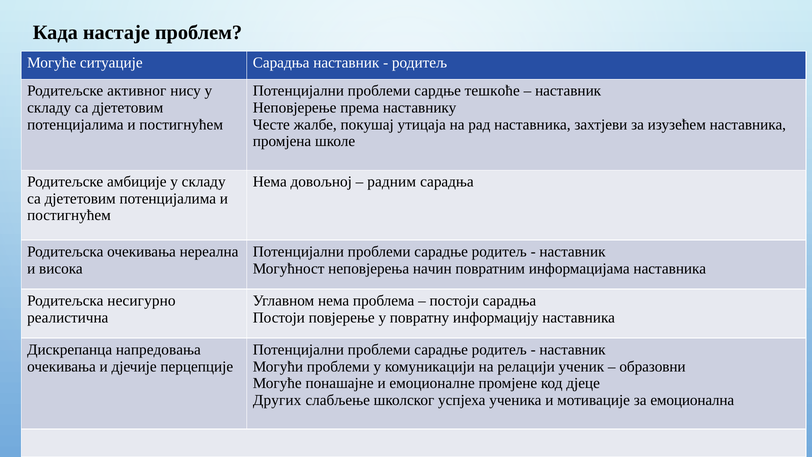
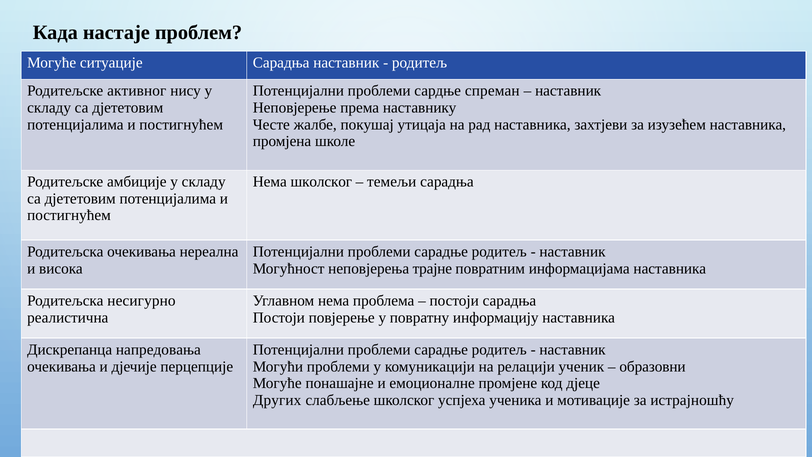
тешкоће: тешкоће -> спреман (492, 91)
Нема довољној: довољној -> школског (321, 182)
радним: радним -> темељи (392, 182)
начин: начин -> трајне (432, 268)
емоционална: емоционална -> истрајношћу (692, 400)
